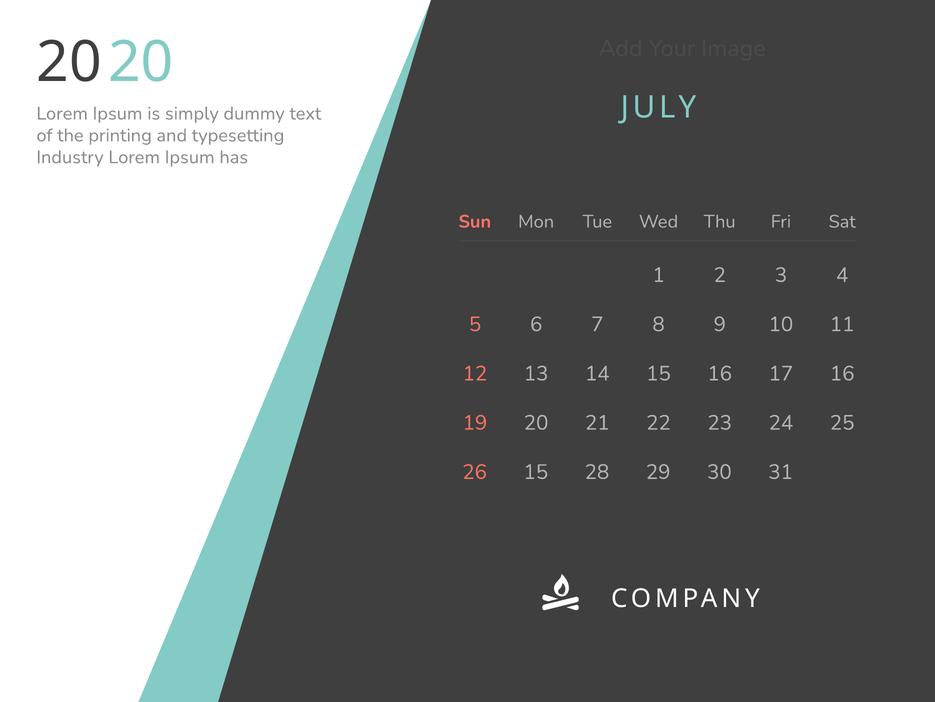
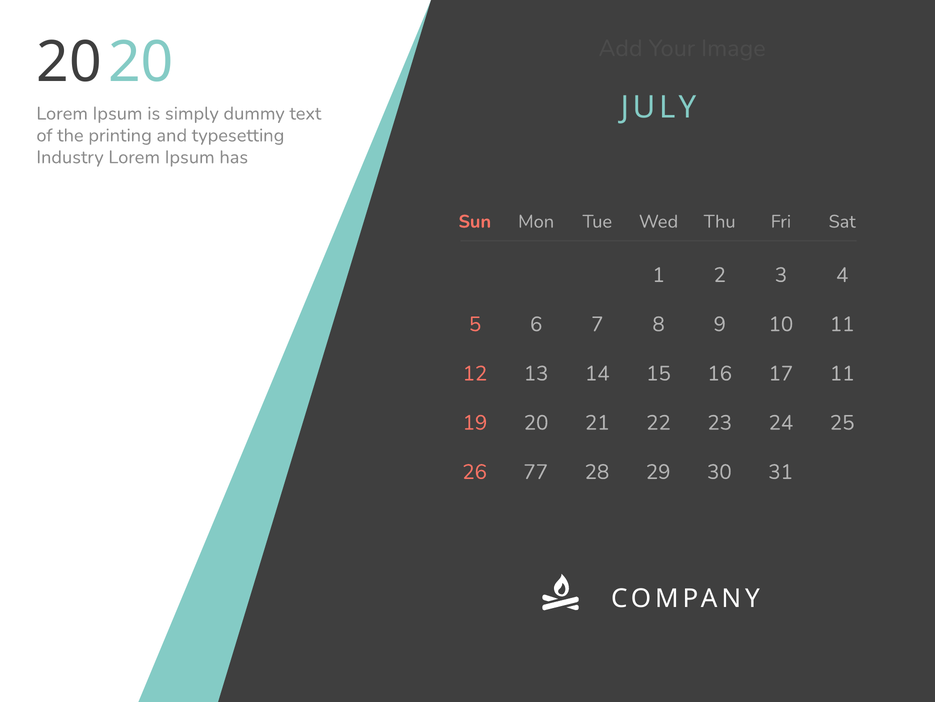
17 16: 16 -> 11 (842, 373)
26 15: 15 -> 77 (536, 472)
